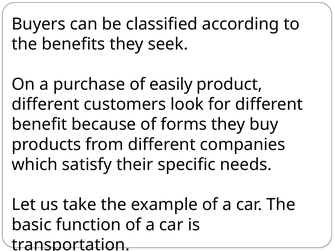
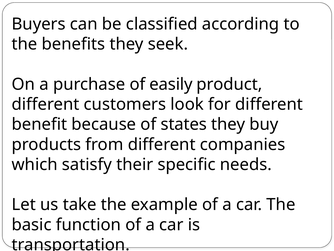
forms: forms -> states (184, 124)
